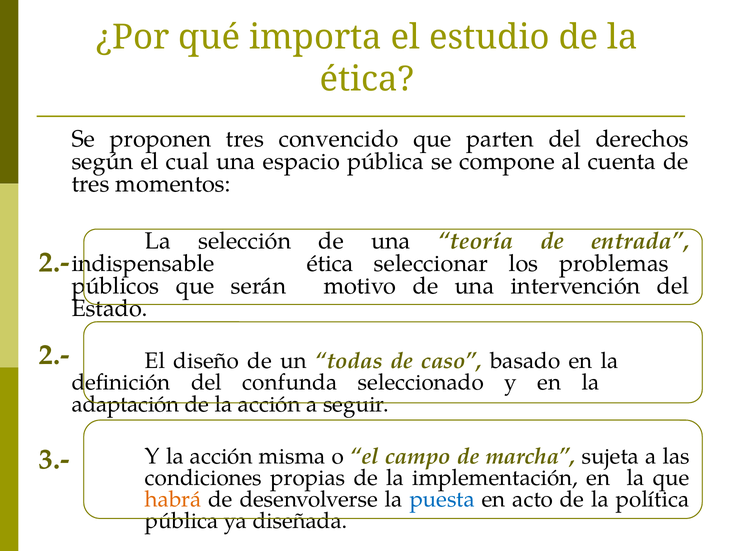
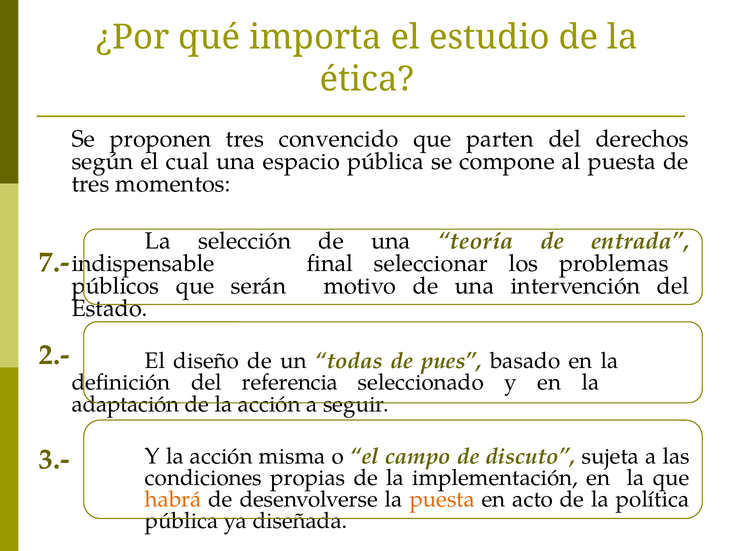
al cuenta: cuenta -> puesta (622, 162)
2.-: 2.- -> 7.- (54, 262)
indispensable ética: ética -> final (330, 263)
caso: caso -> pues (452, 361)
confunda: confunda -> referencia (290, 382)
marcha: marcha -> discuto (530, 456)
puesta colour: blue -> orange (442, 499)
